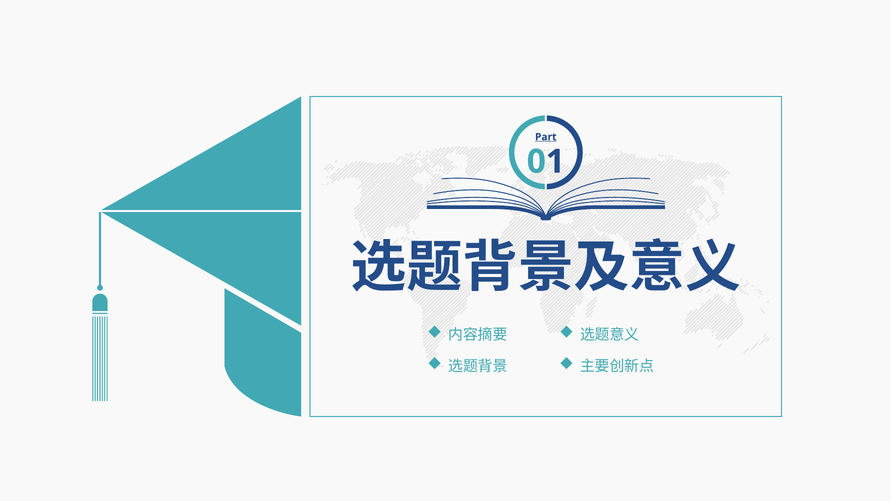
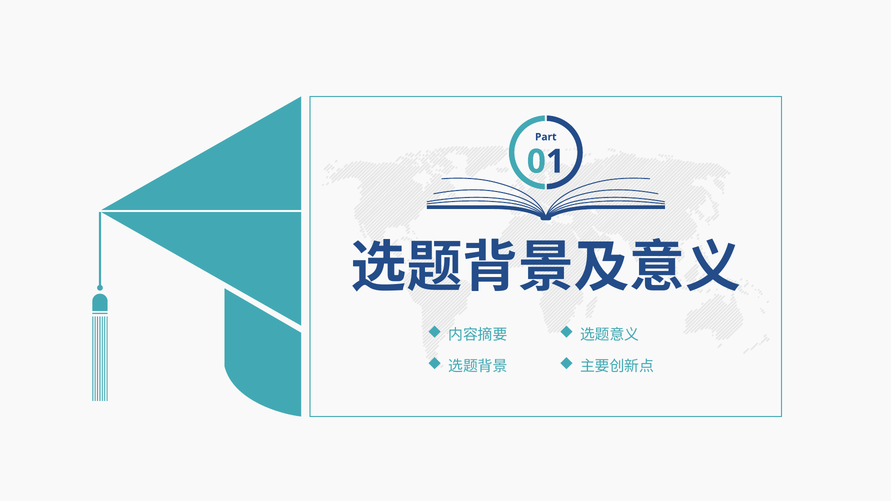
Part underline: present -> none (546, 137)
